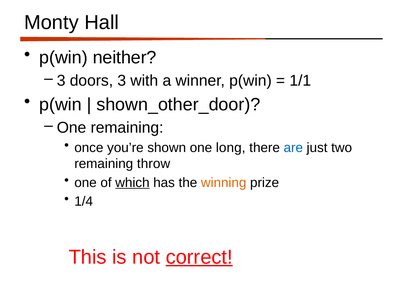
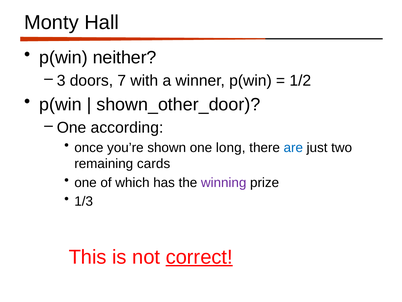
3: 3 -> 7 (122, 81)
1/1: 1/1 -> 1/2 (300, 81)
One remaining: remaining -> according (127, 128)
throw: throw -> cards (154, 164)
which underline: present -> none (132, 182)
winning colour: orange -> purple (224, 182)
1/4: 1/4 -> 1/3 (84, 201)
